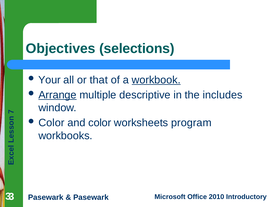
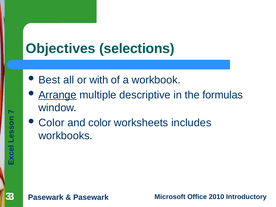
Your: Your -> Best (49, 80)
that: that -> with (99, 80)
workbook underline: present -> none (156, 80)
includes: includes -> formulas (223, 95)
program: program -> includes (191, 123)
